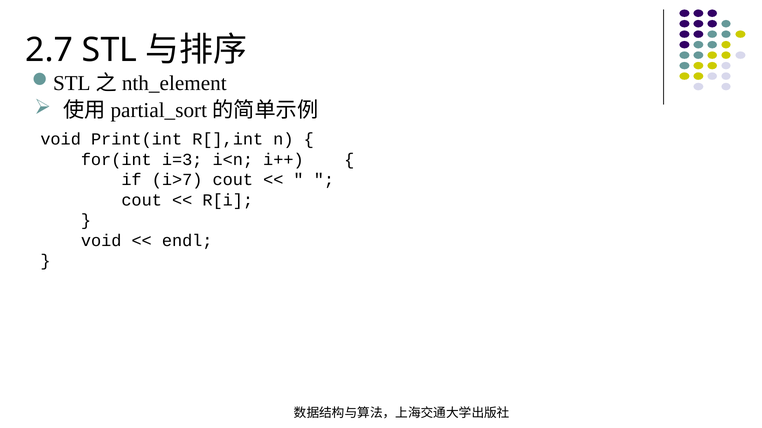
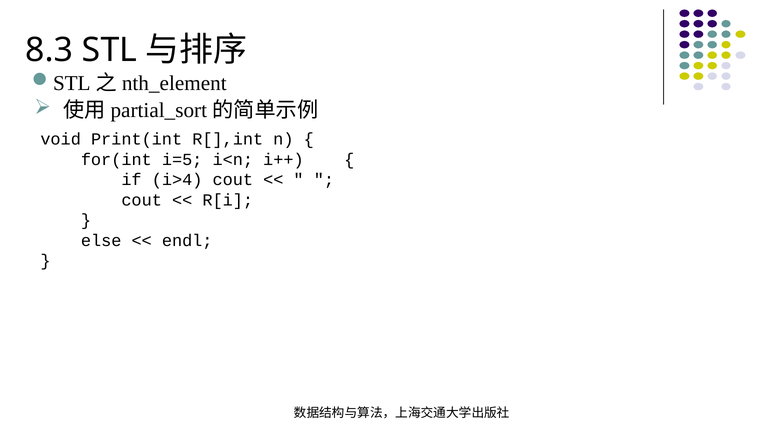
2.7: 2.7 -> 8.3 (49, 50)
i=3: i=3 -> i=5 (182, 160)
i>7: i>7 -> i>4 (177, 180)
void: void -> else (101, 241)
